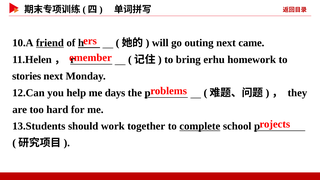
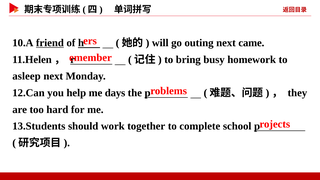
erhu: erhu -> busy (214, 60)
stories: stories -> asleep (27, 76)
complete underline: present -> none (200, 126)
